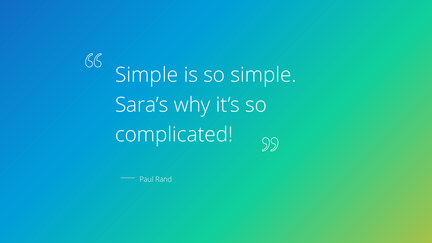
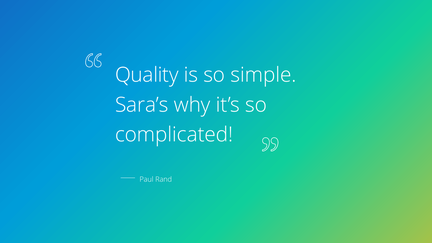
Simple: Simple -> Quality (147, 75)
